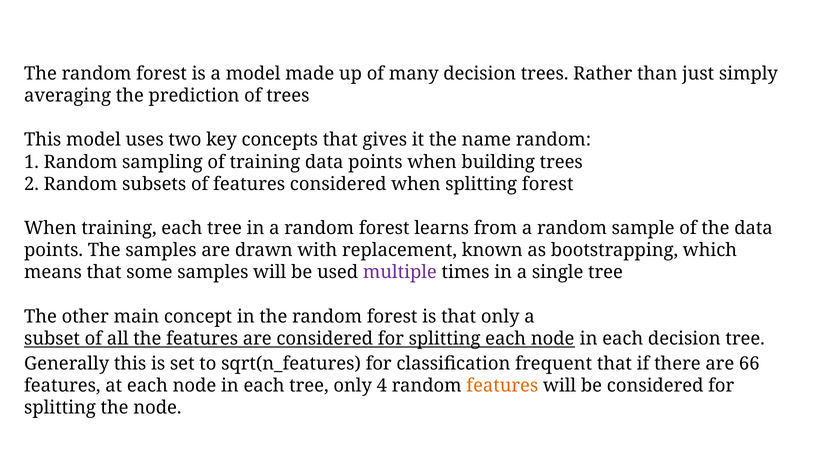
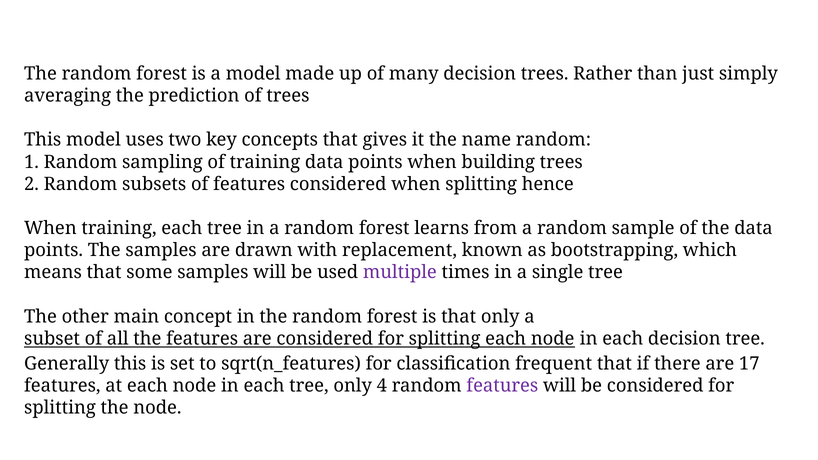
splitting forest: forest -> hence (548, 184)
66: 66 -> 17 (749, 364)
features colour: orange -> purple (502, 386)
